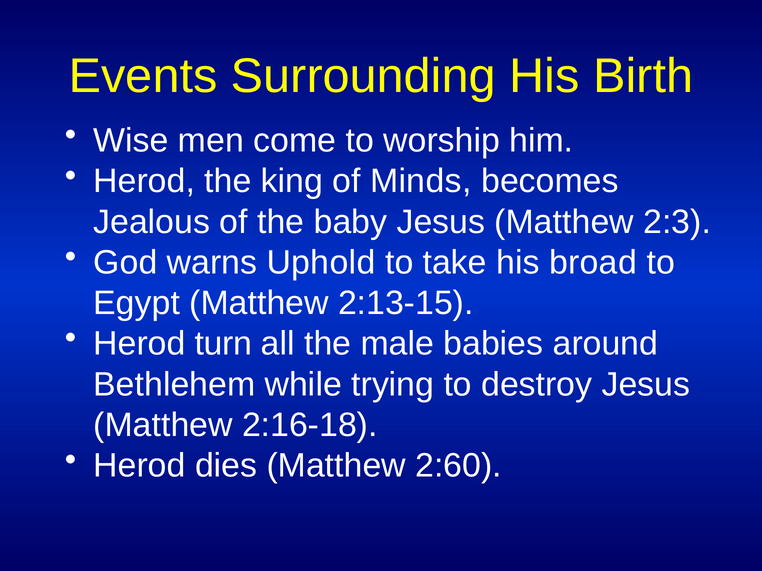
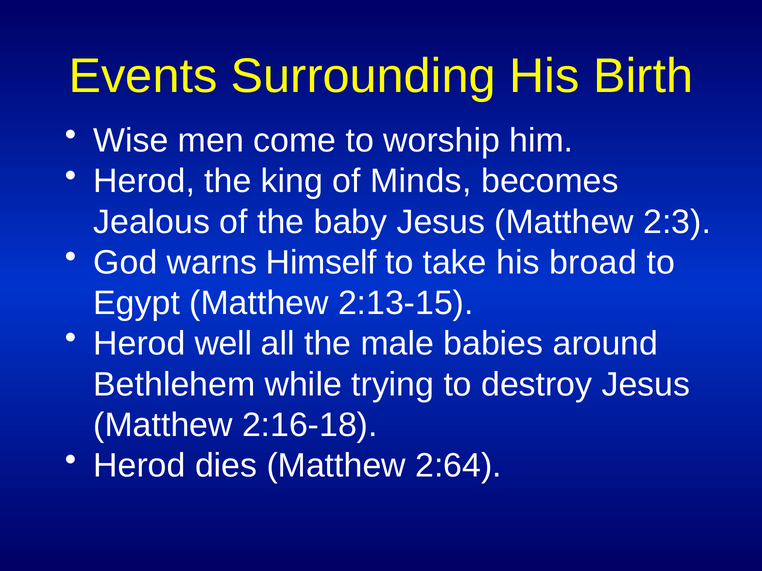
Uphold: Uphold -> Himself (321, 263)
turn: turn -> well (223, 344)
2:60: 2:60 -> 2:64 (459, 466)
